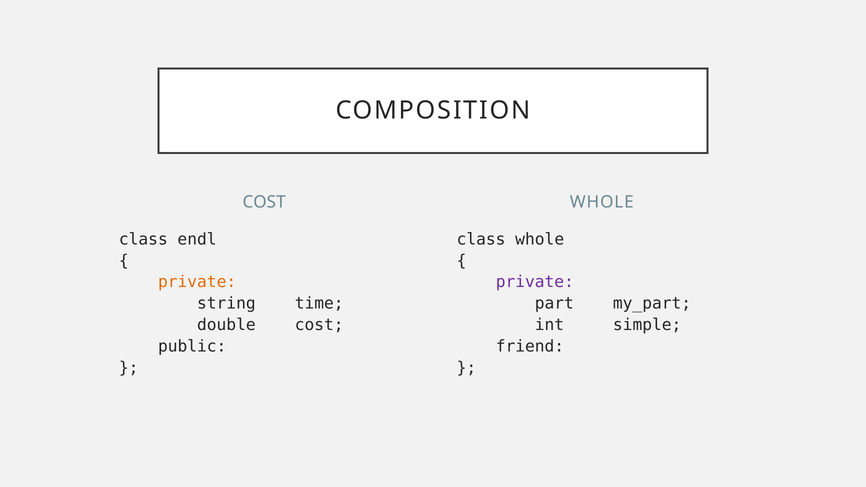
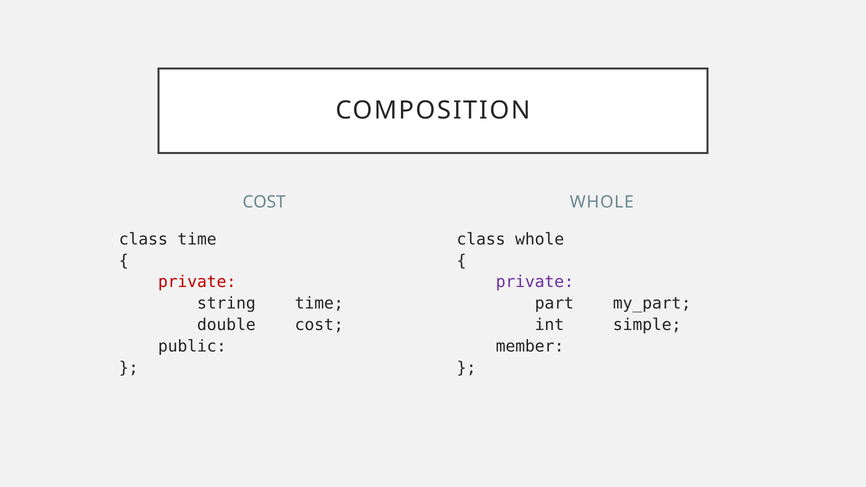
class endl: endl -> time (197, 239)
private colour: orange -> red (197, 282)
friend: friend -> member (530, 346)
